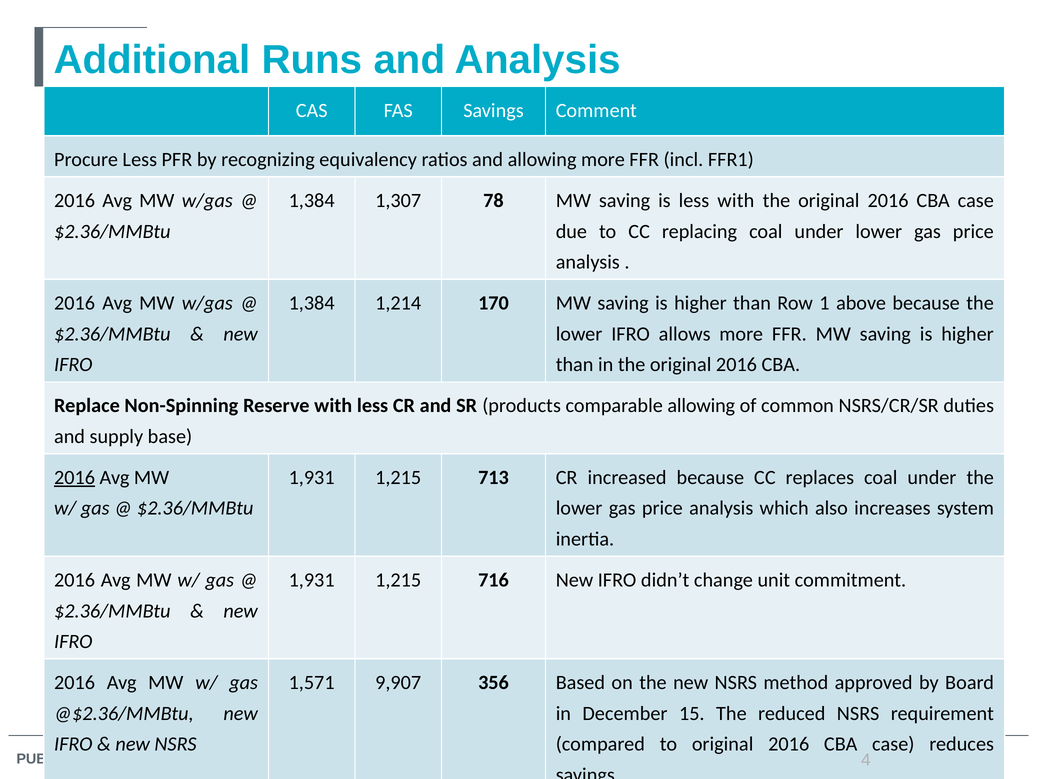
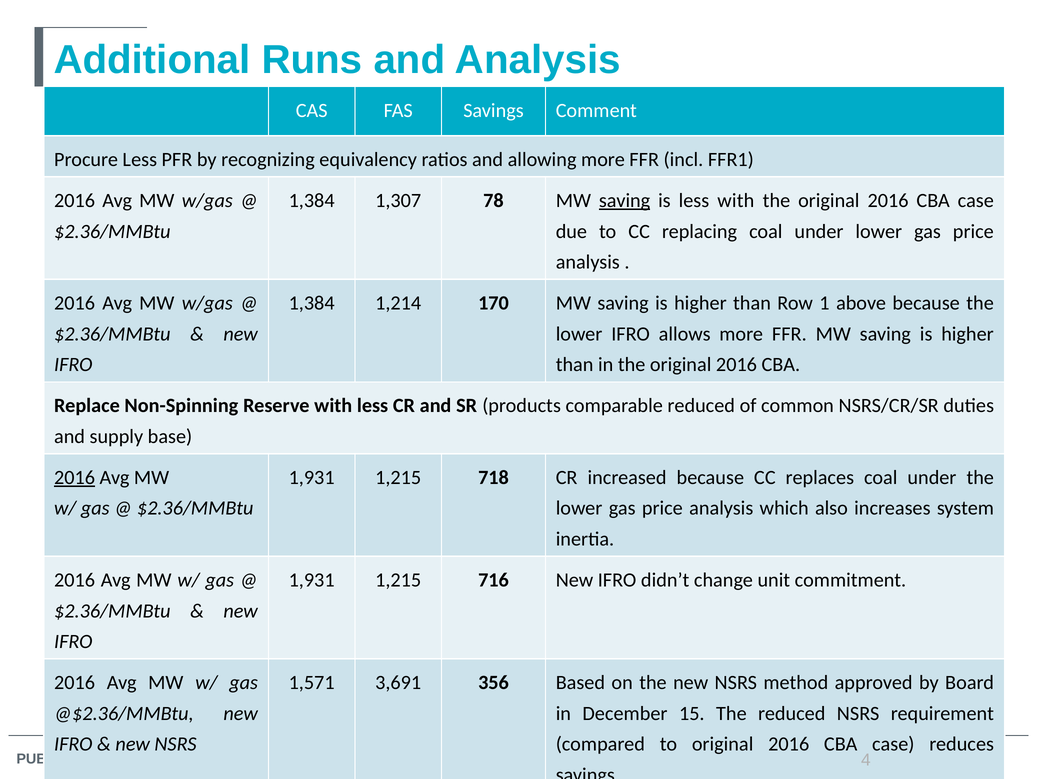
saving underline: none -> present (625, 201)
comparable allowing: allowing -> reduced (701, 406)
713: 713 -> 718 (493, 478)
9,907: 9,907 -> 3,691 (398, 683)
